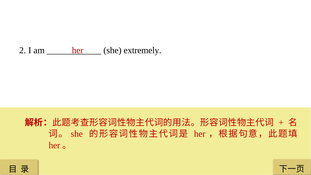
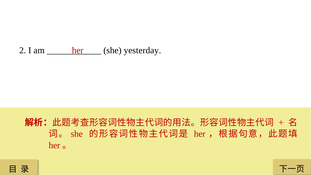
extremely: extremely -> yesterday (142, 50)
